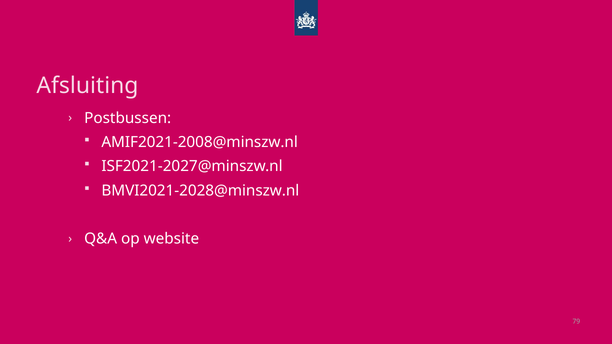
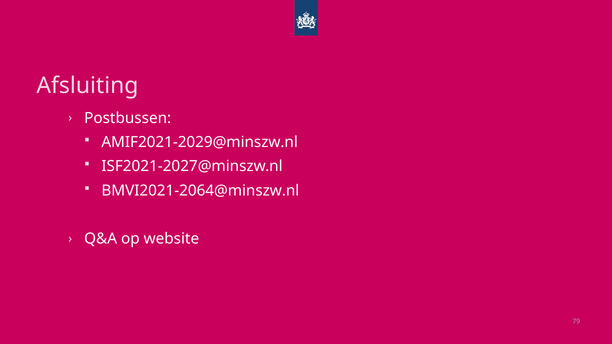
AMIF2021-2008@minszw.nl: AMIF2021-2008@minszw.nl -> AMIF2021-2029@minszw.nl (200, 142)
BMVI2021-2028@minszw.nl: BMVI2021-2028@minszw.nl -> BMVI2021-2064@minszw.nl (200, 191)
